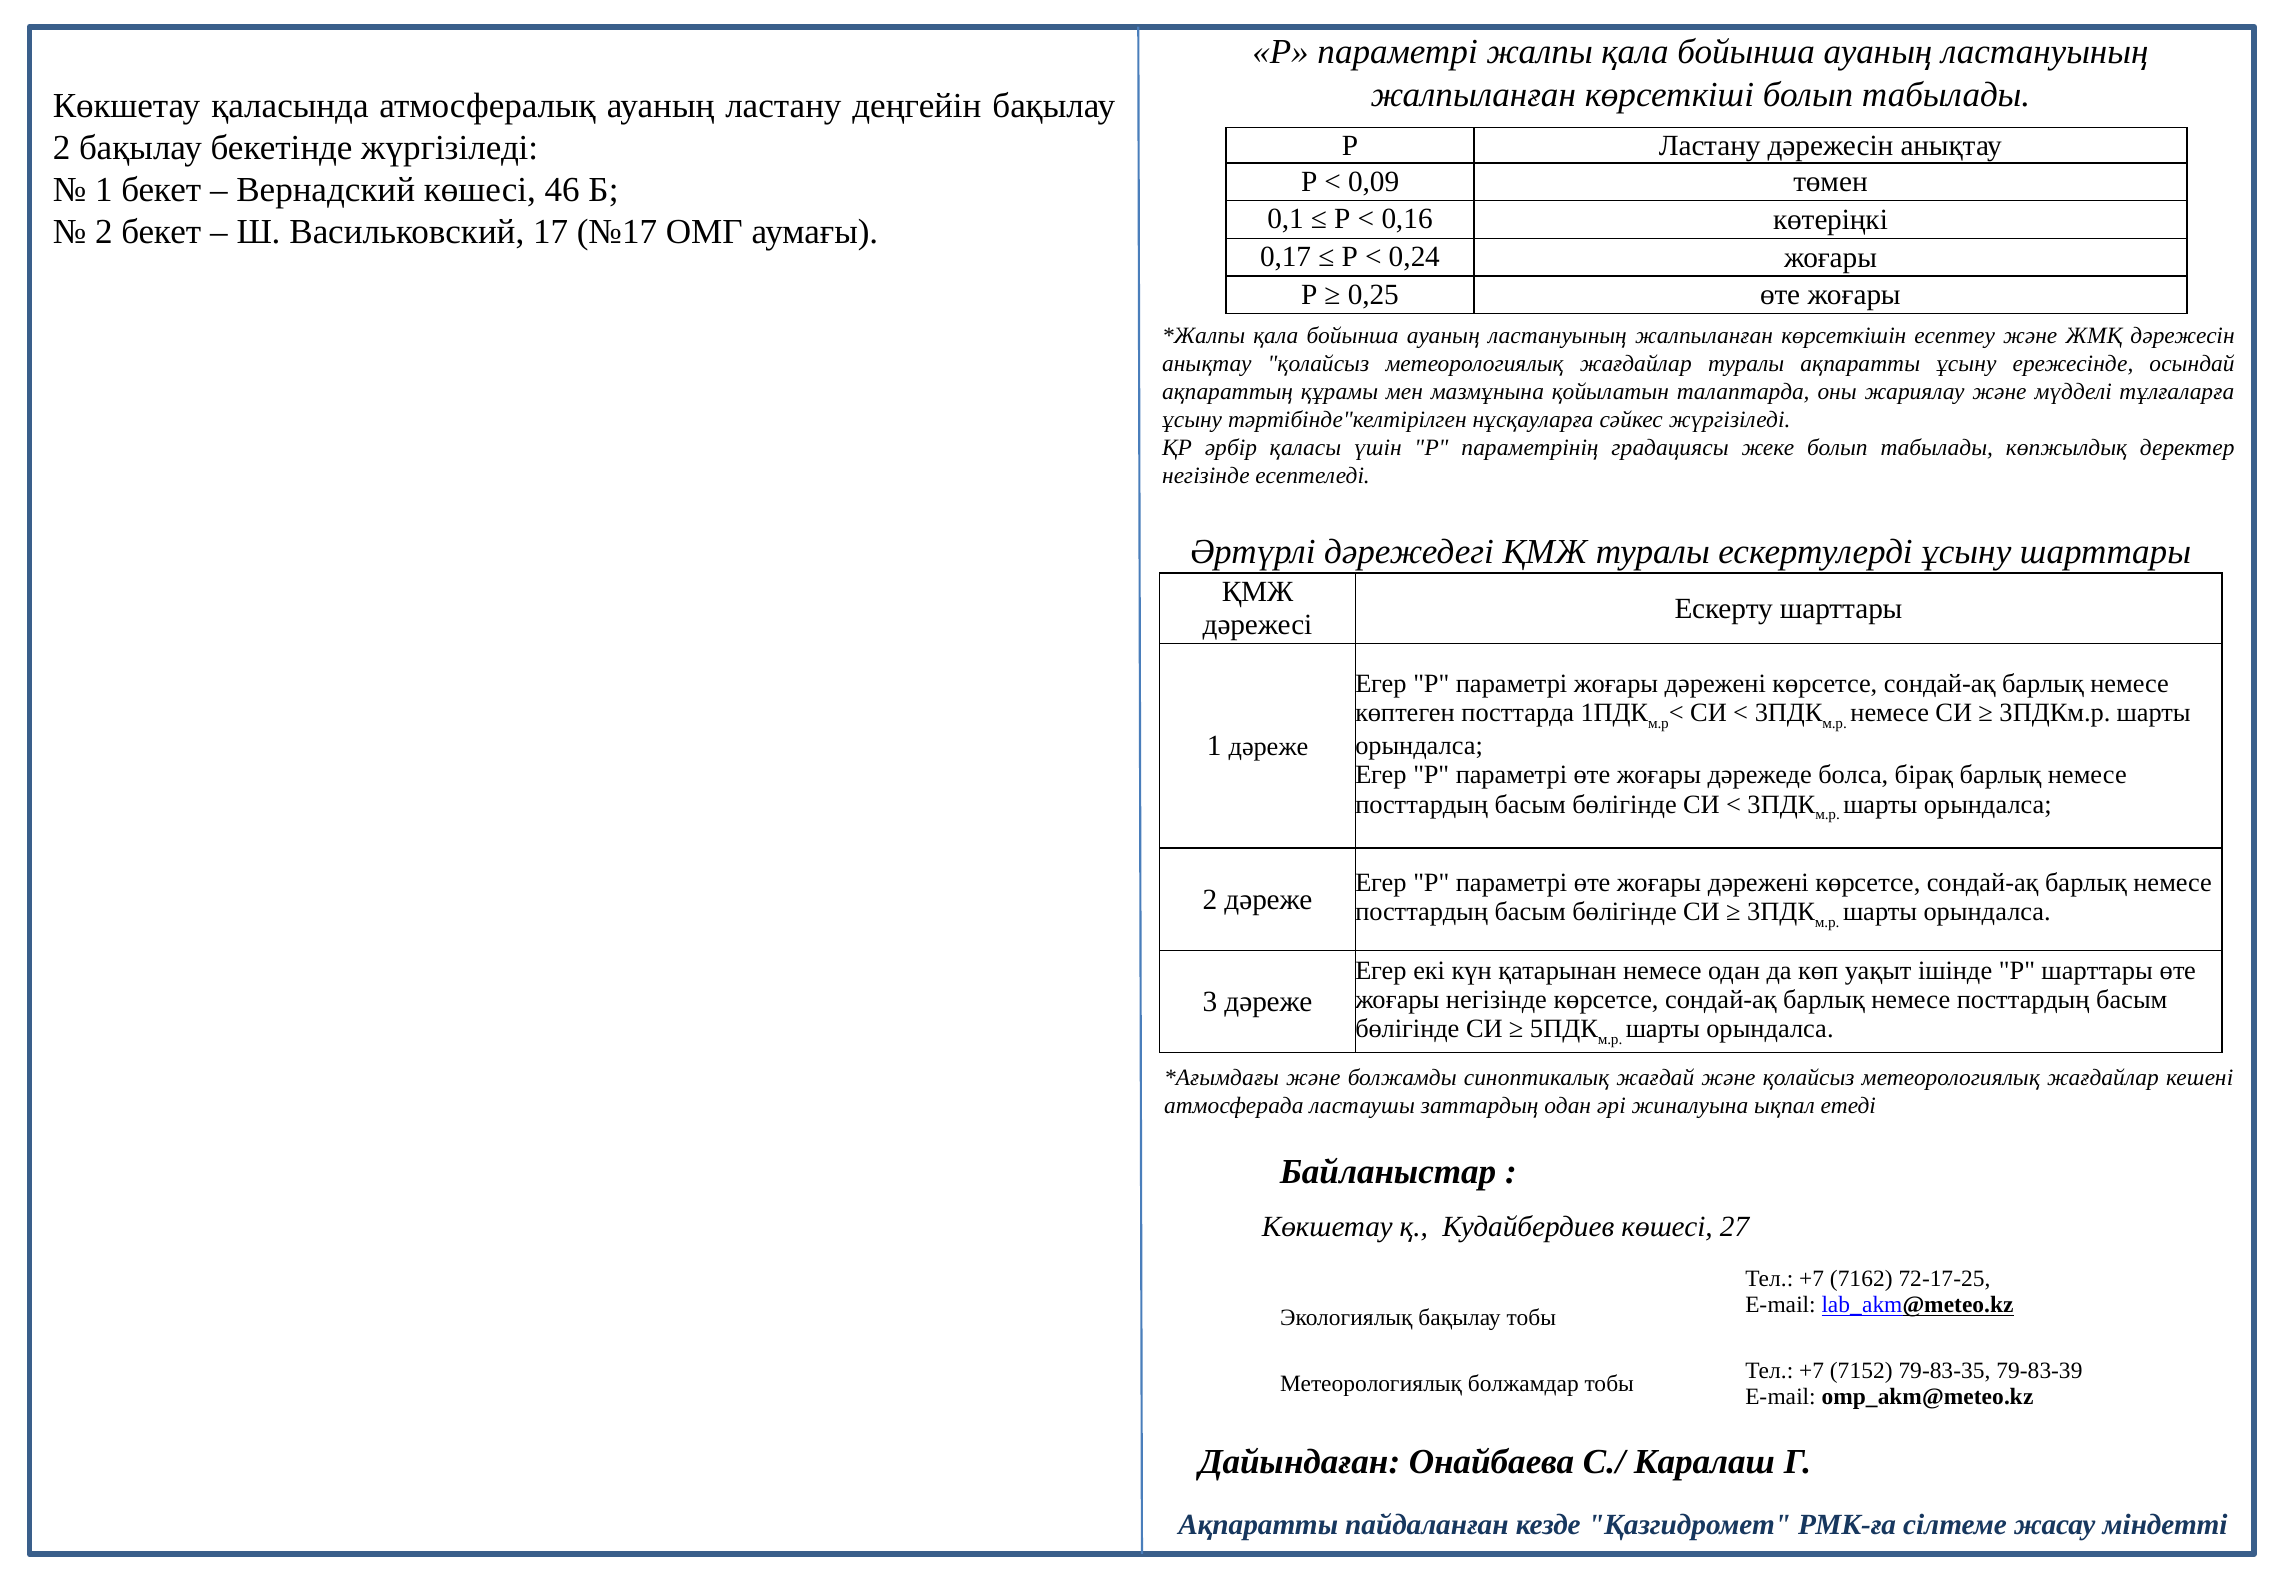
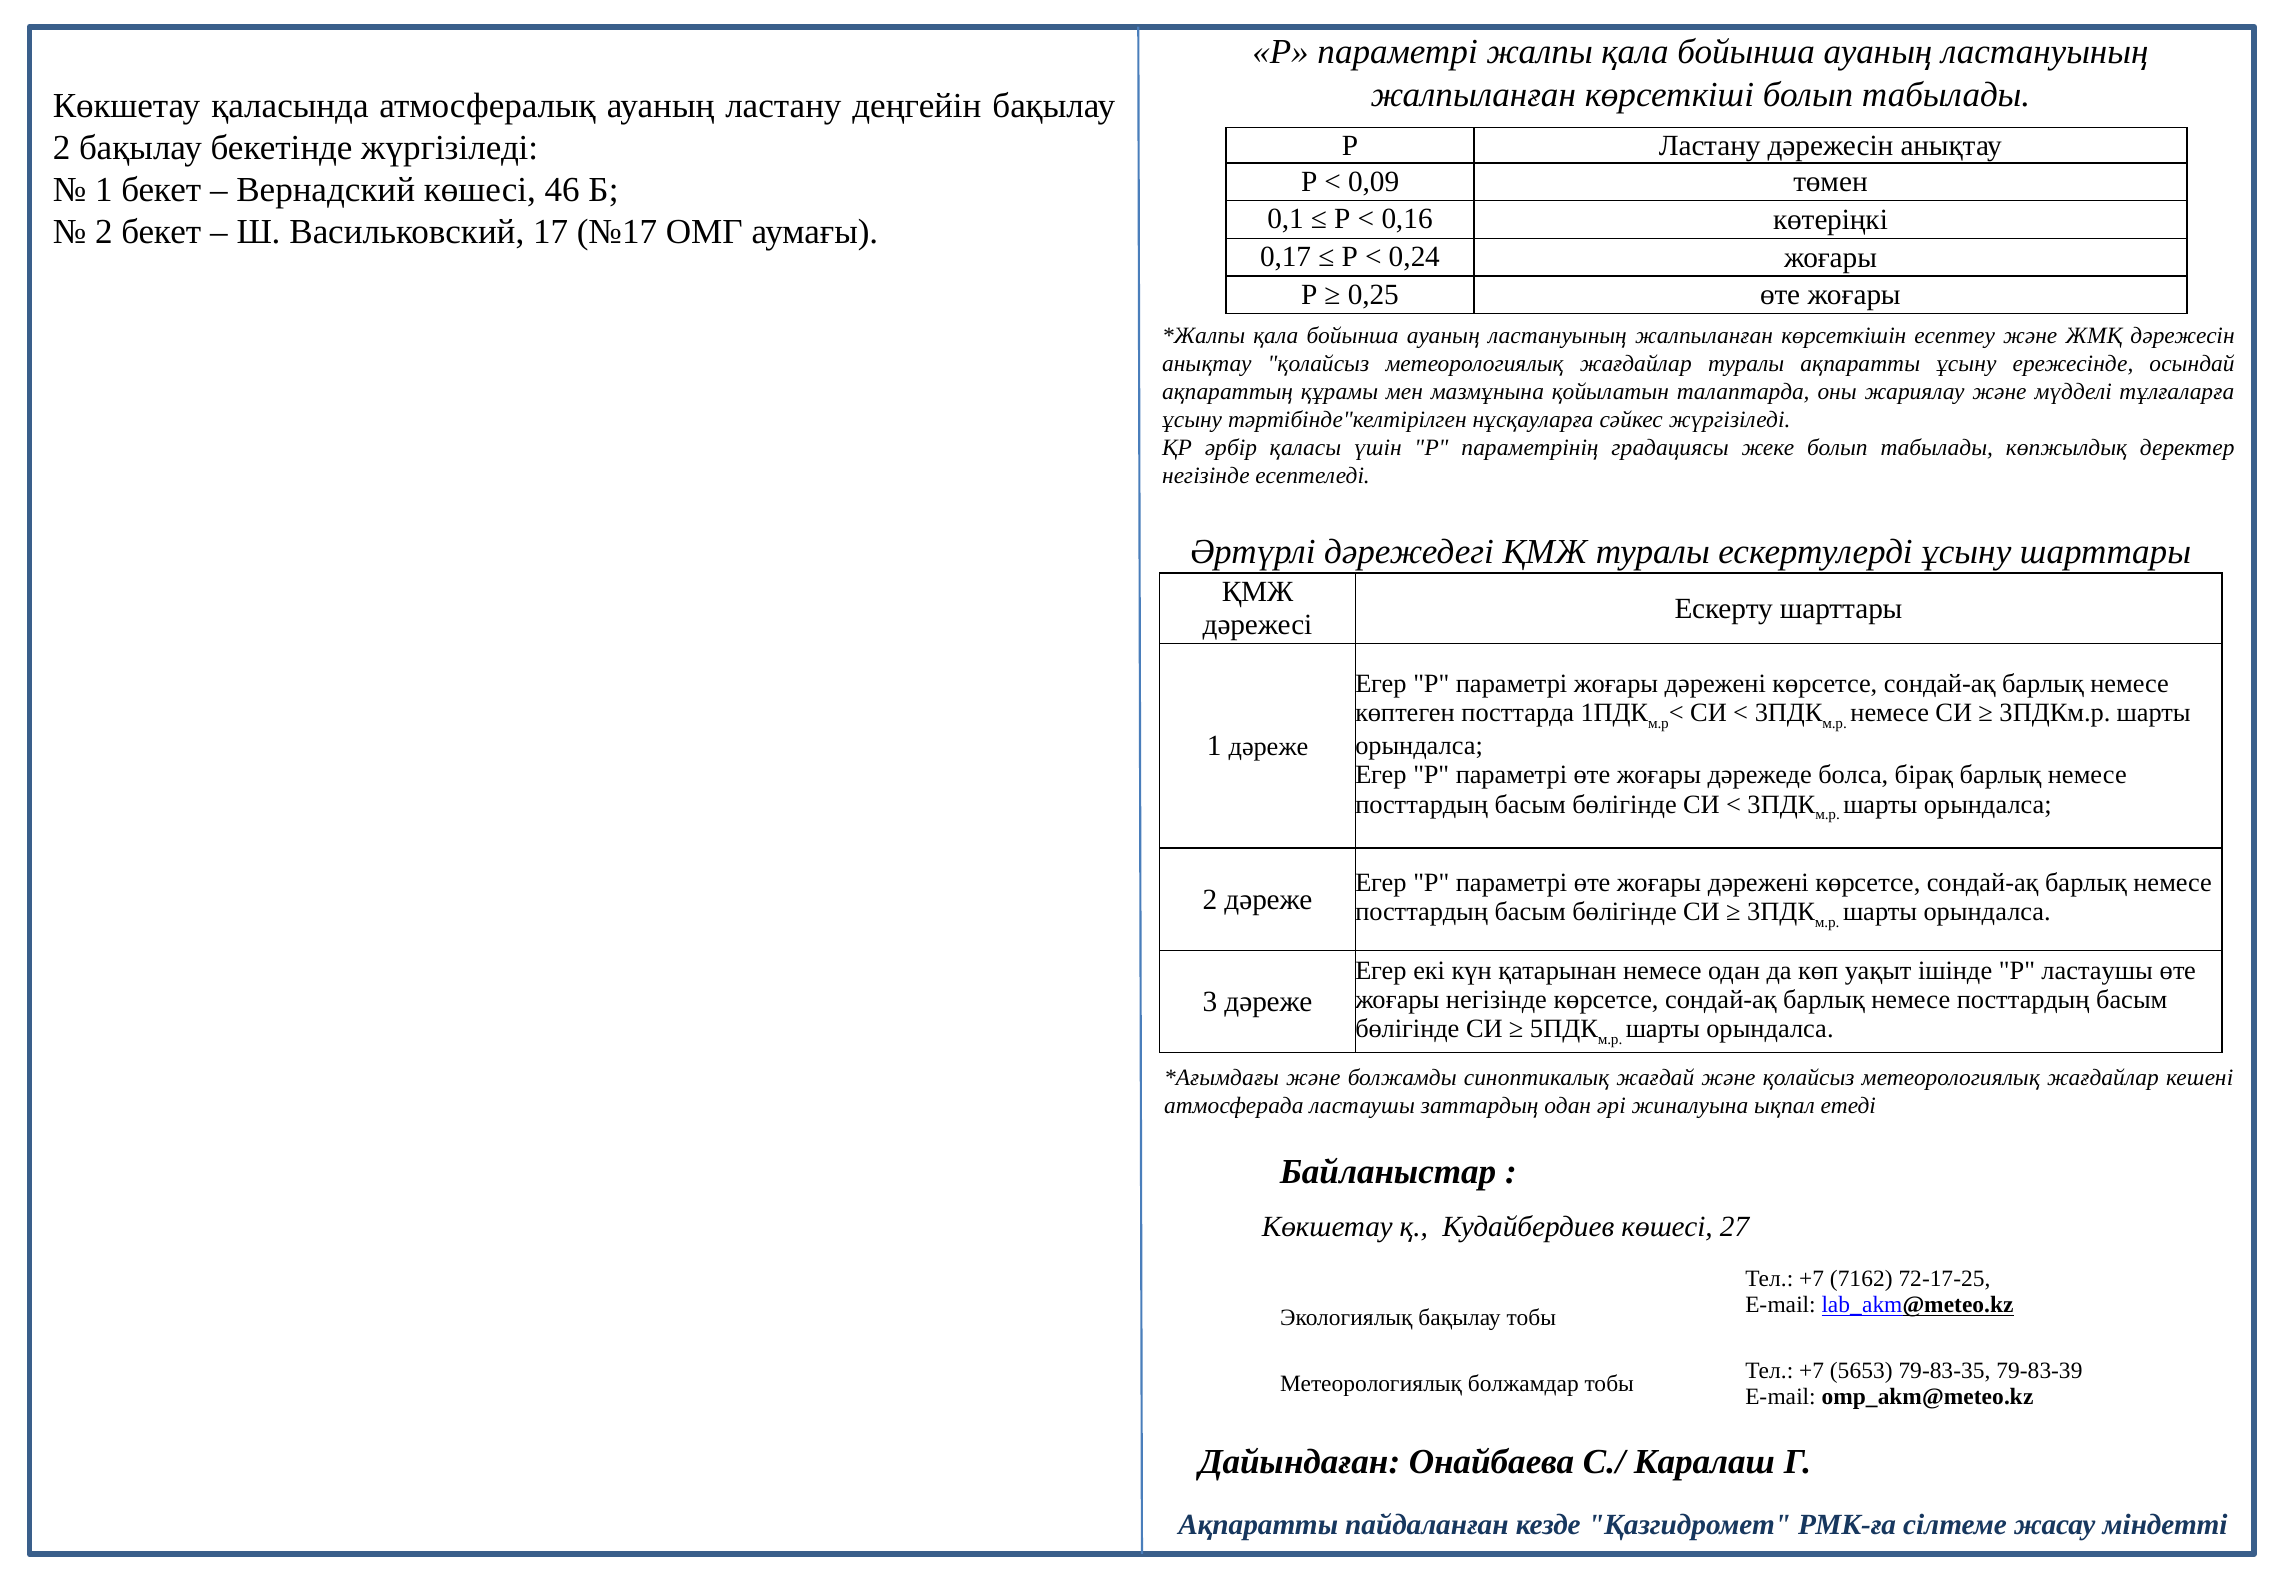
Р шарттары: шарттары -> ластаушы (2097, 971)
7152: 7152 -> 5653 (1861, 1371)
